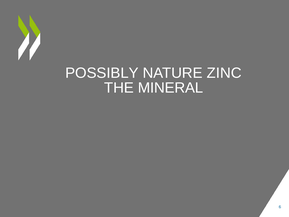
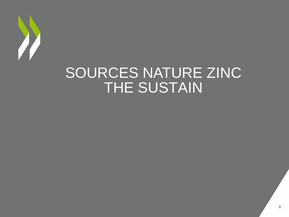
POSSIBLY: POSSIBLY -> SOURCES (102, 73)
MINERAL: MINERAL -> SUSTAIN (170, 88)
